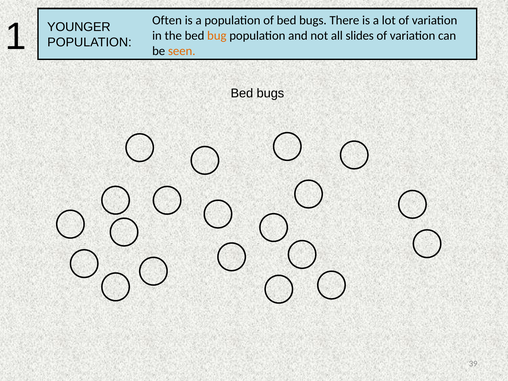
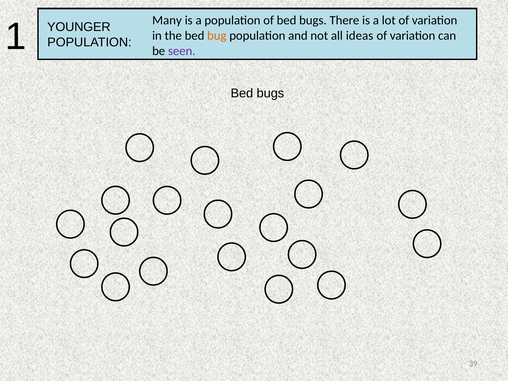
Often: Often -> Many (167, 20)
slides: slides -> ideas (360, 36)
seen colour: orange -> purple (182, 51)
